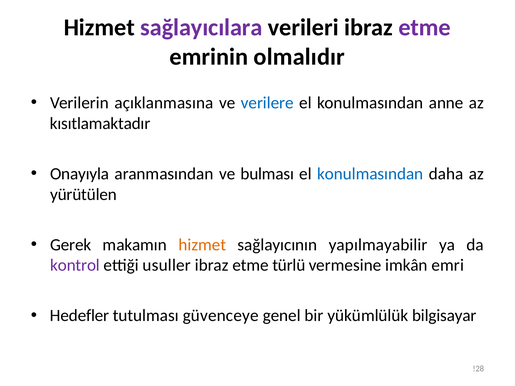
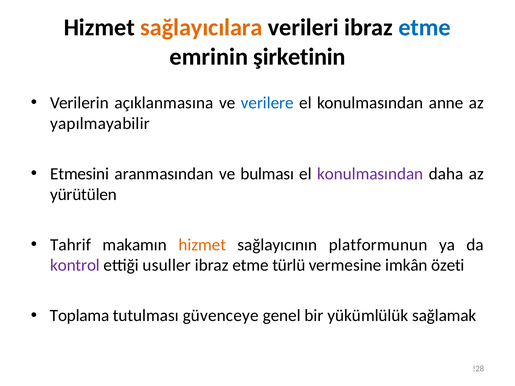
sağlayıcılara colour: purple -> orange (201, 28)
etme colour: purple -> blue (425, 28)
olmalıdır: olmalıdır -> şirketinin (299, 57)
kısıtlamaktadır: kısıtlamaktadır -> yapılmayabilir (100, 124)
Onayıyla: Onayıyla -> Etmesini (80, 174)
konulmasından colour: blue -> purple (370, 174)
Gerek: Gerek -> Tahrif (71, 245)
yapılmayabilir: yapılmayabilir -> platformunun (378, 245)
emri: emri -> özeti (448, 265)
Hedefler: Hedefler -> Toplama (80, 316)
bilgisayar: bilgisayar -> sağlamak (444, 316)
